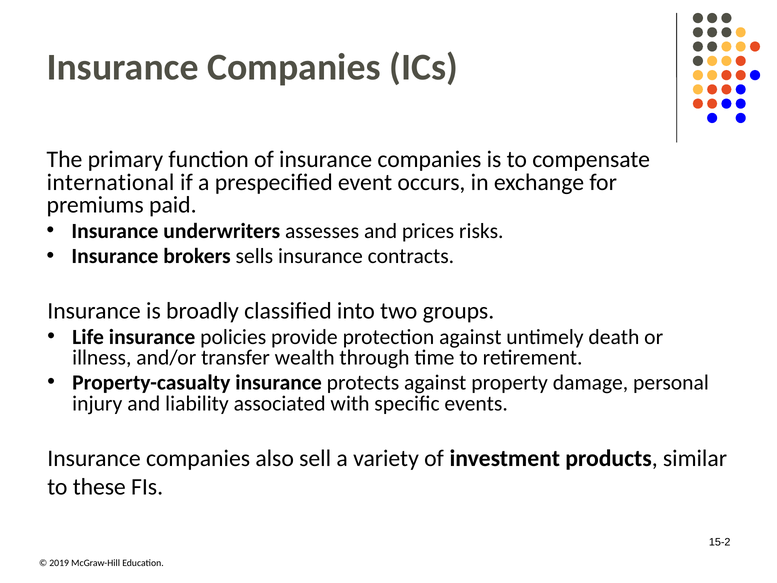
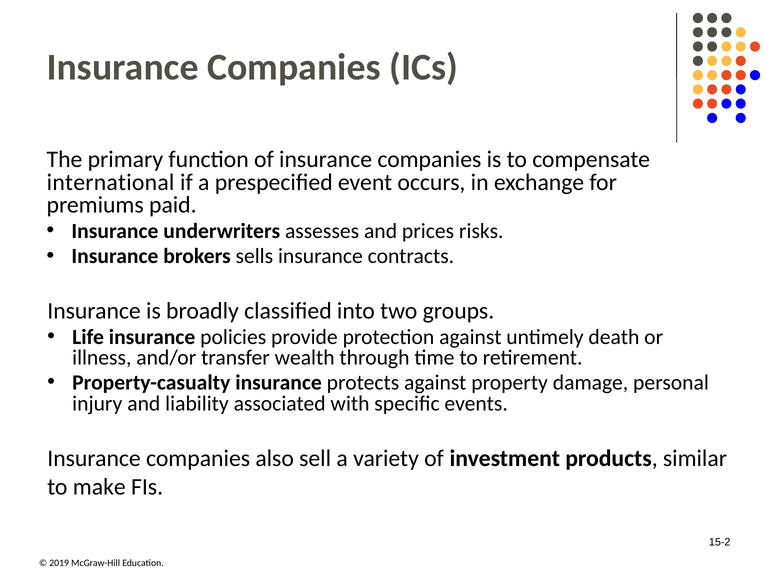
these: these -> make (99, 486)
